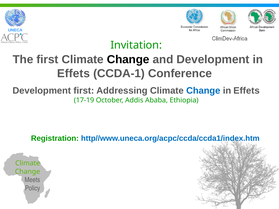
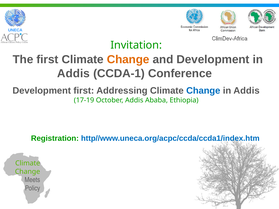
Change colour: black -> orange (128, 60)
Effets: Effets -> Addis (73, 74)
Effets: Effets -> Addis (247, 91)
